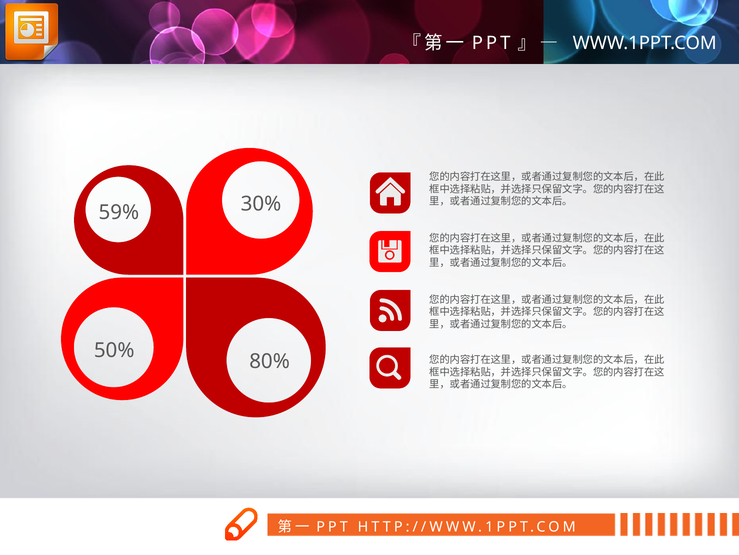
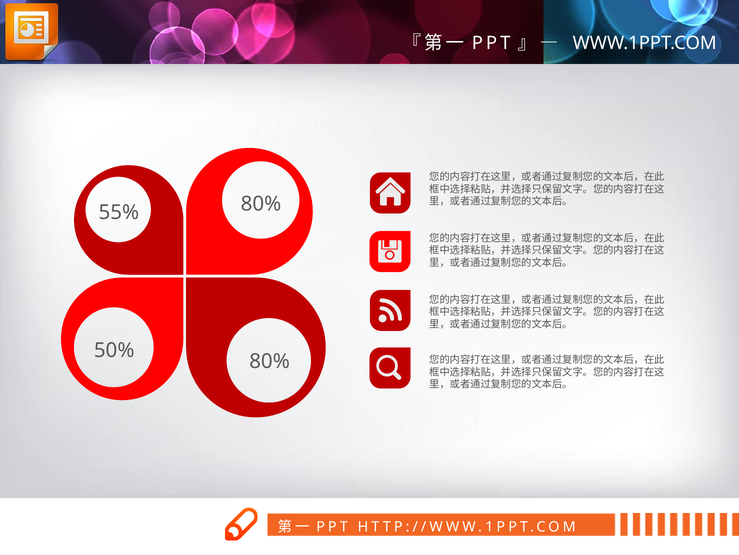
30%: 30% -> 80% (261, 204)
59%: 59% -> 55% (119, 212)
